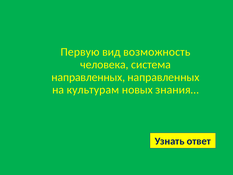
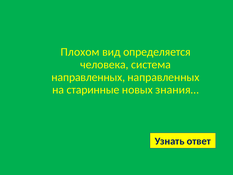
Первую: Первую -> Плохом (80, 52)
возможность: возможность -> определяется (157, 52)
культурам: культурам -> старинные (93, 90)
